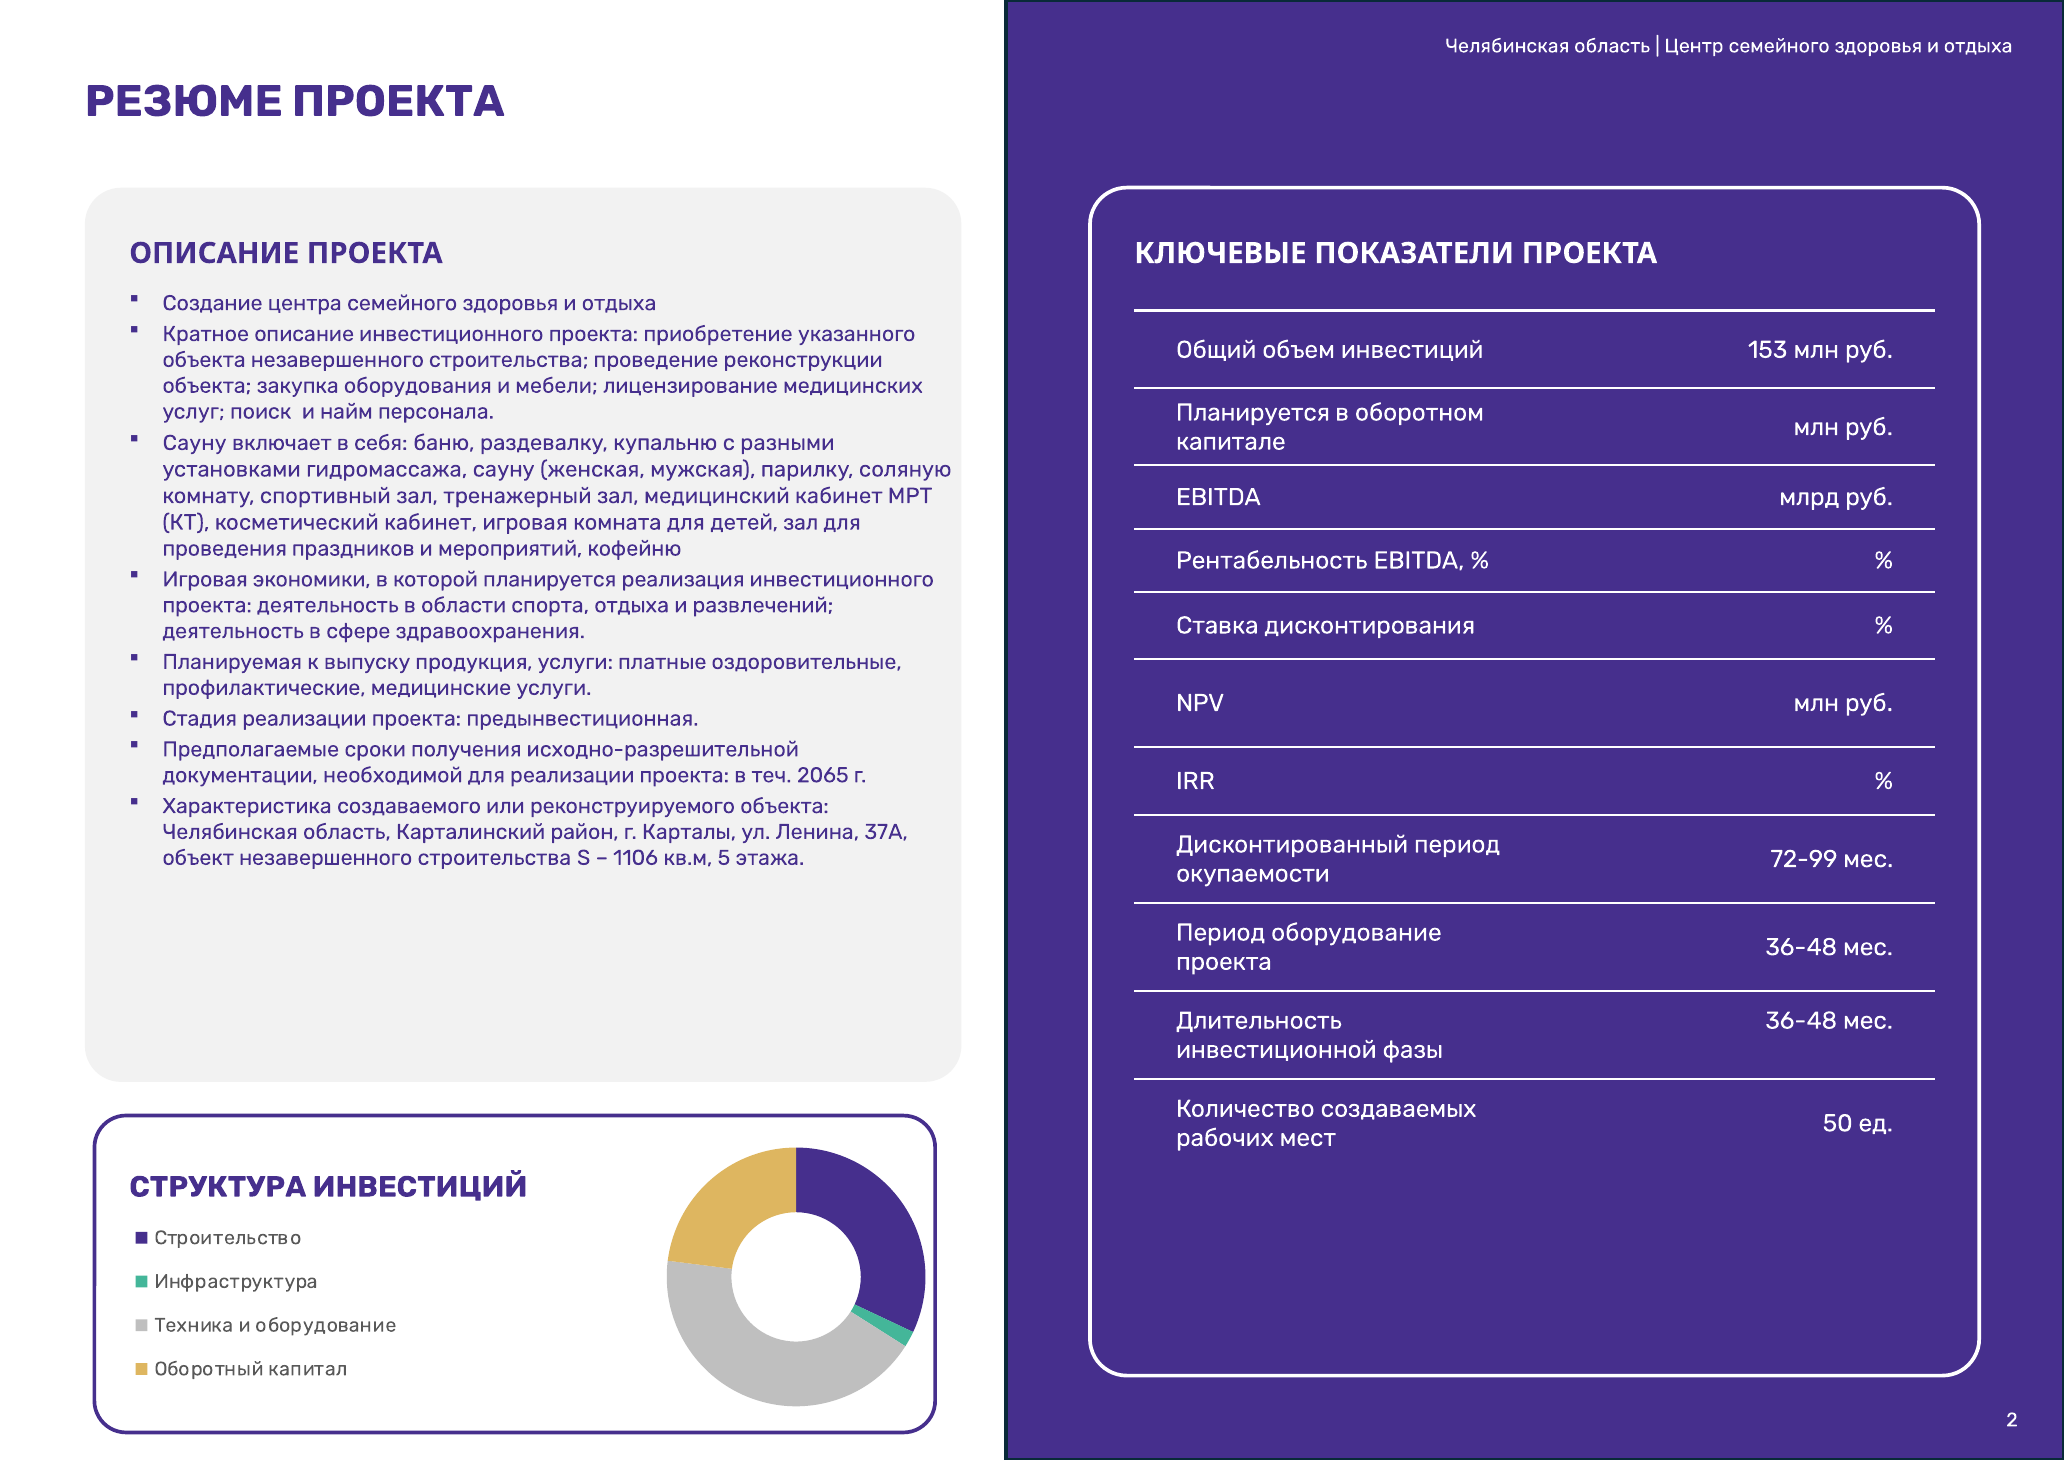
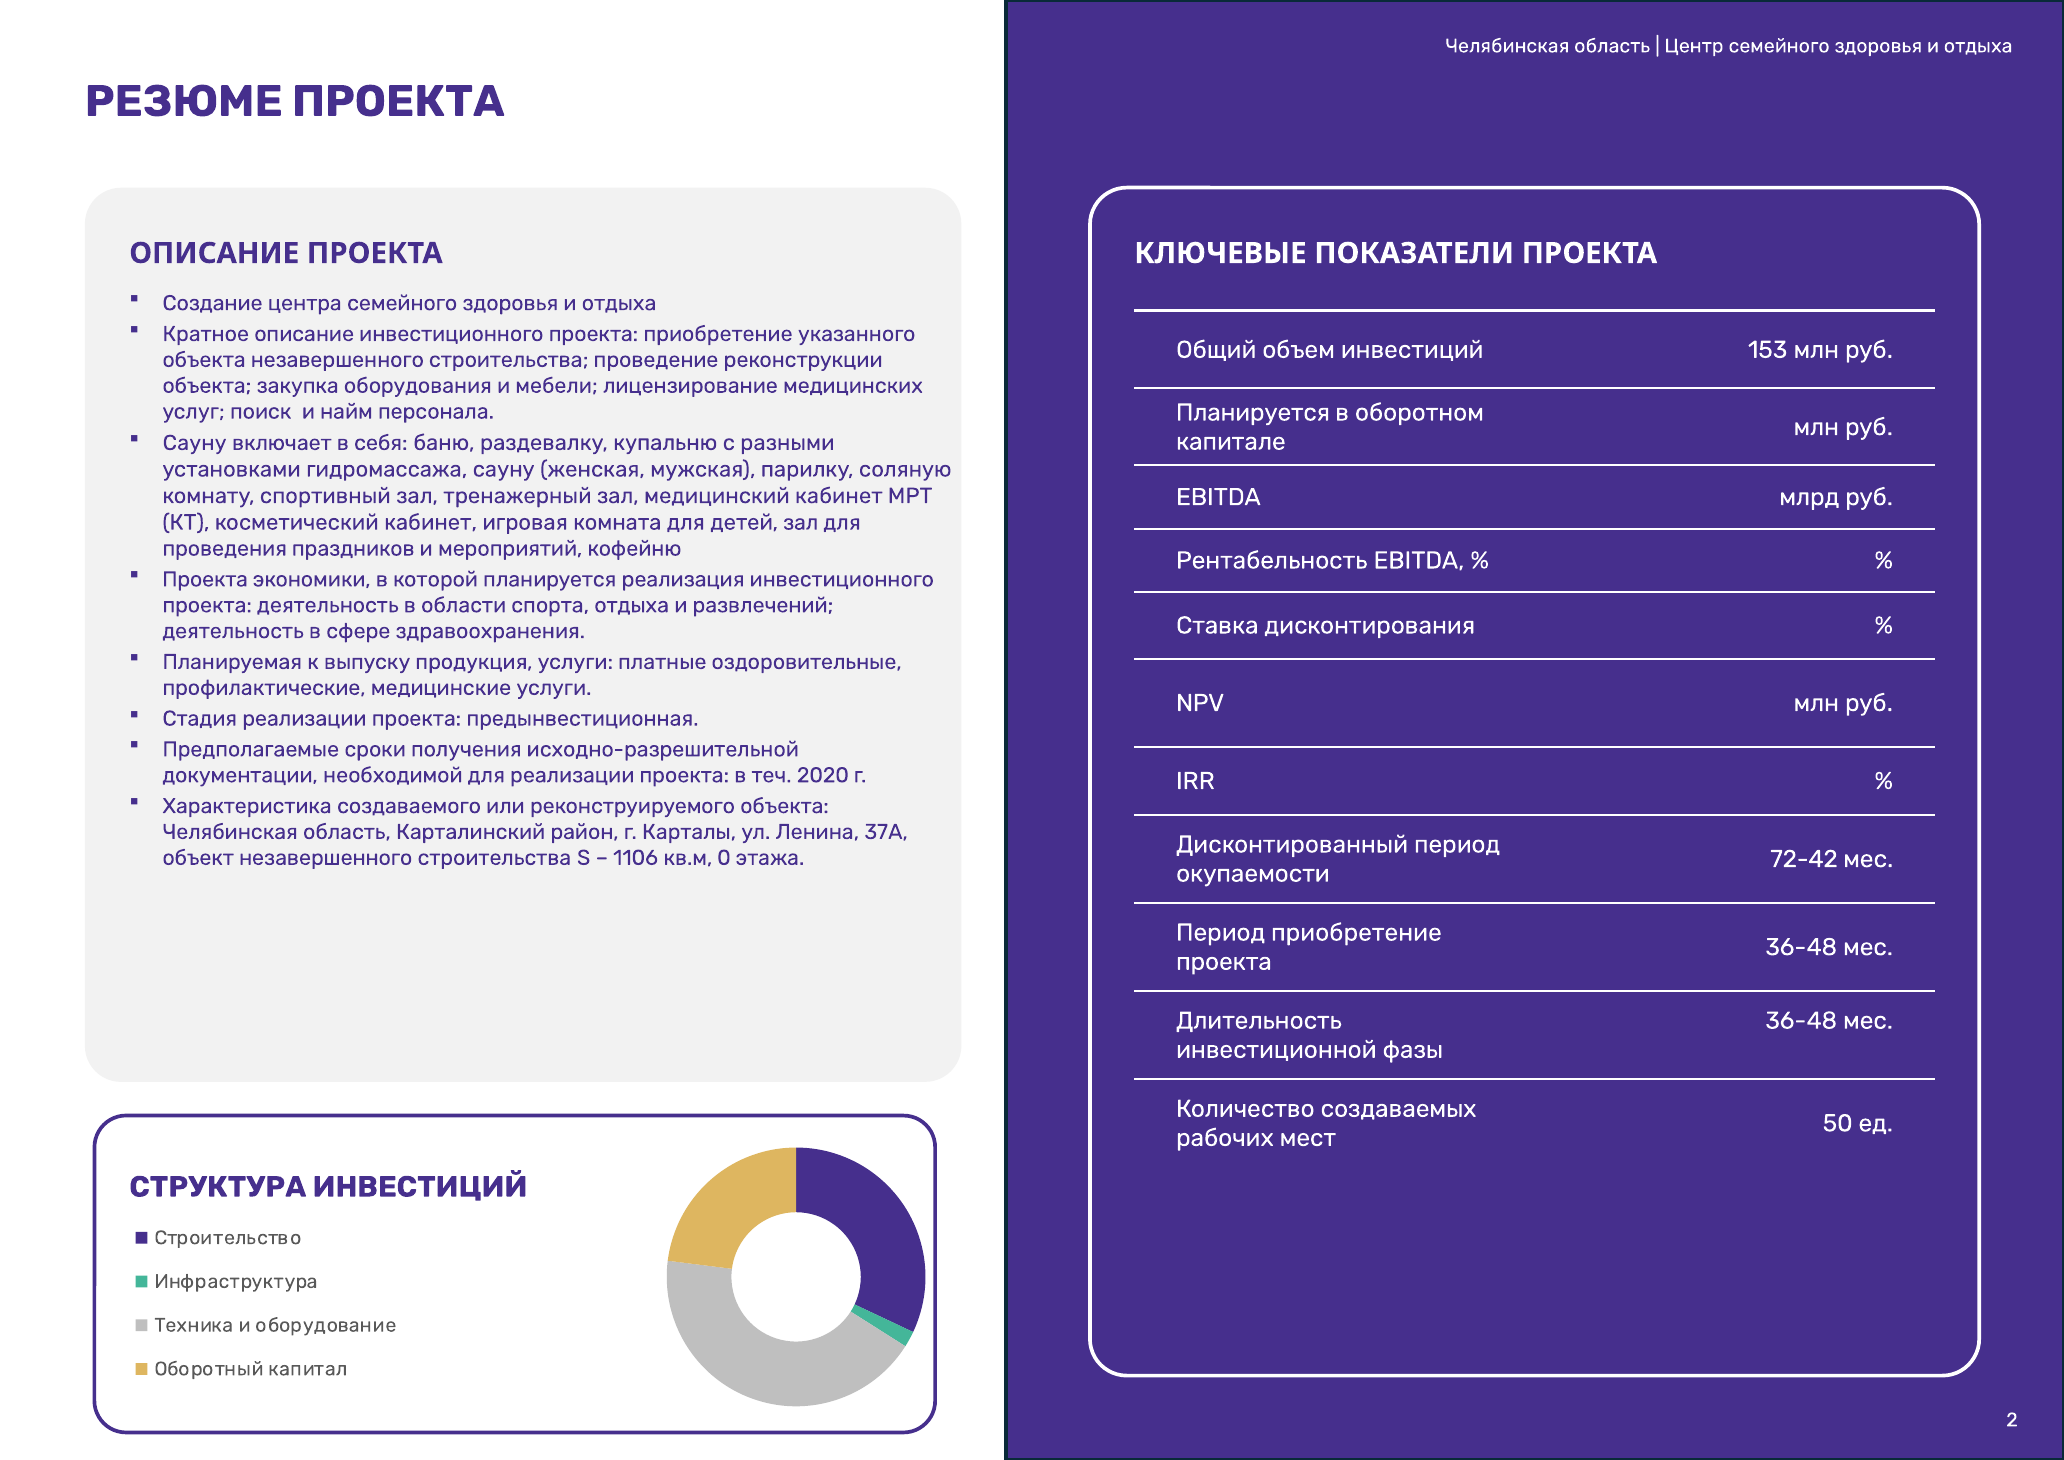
Игровая: Игровая -> Проекта (205, 579)
2065: 2065 -> 2020 (823, 775)
5: 5 -> 0 (724, 857)
72-99: 72-99 -> 72-42 (1804, 859)
Период оборудование: оборудование -> приобретение (1356, 932)
